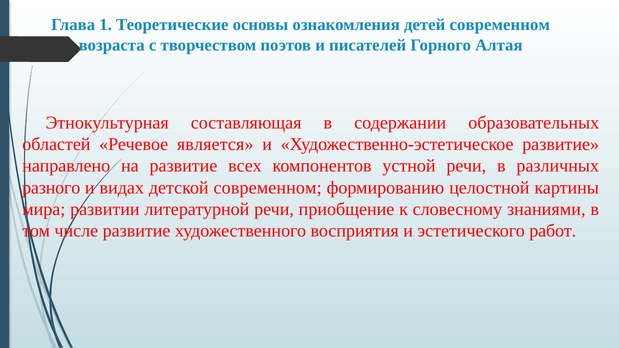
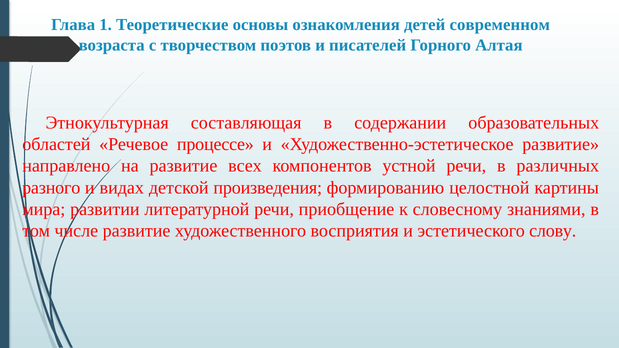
является: является -> процессе (215, 144)
детской современном: современном -> произведения (268, 188)
работ: работ -> слову (553, 231)
